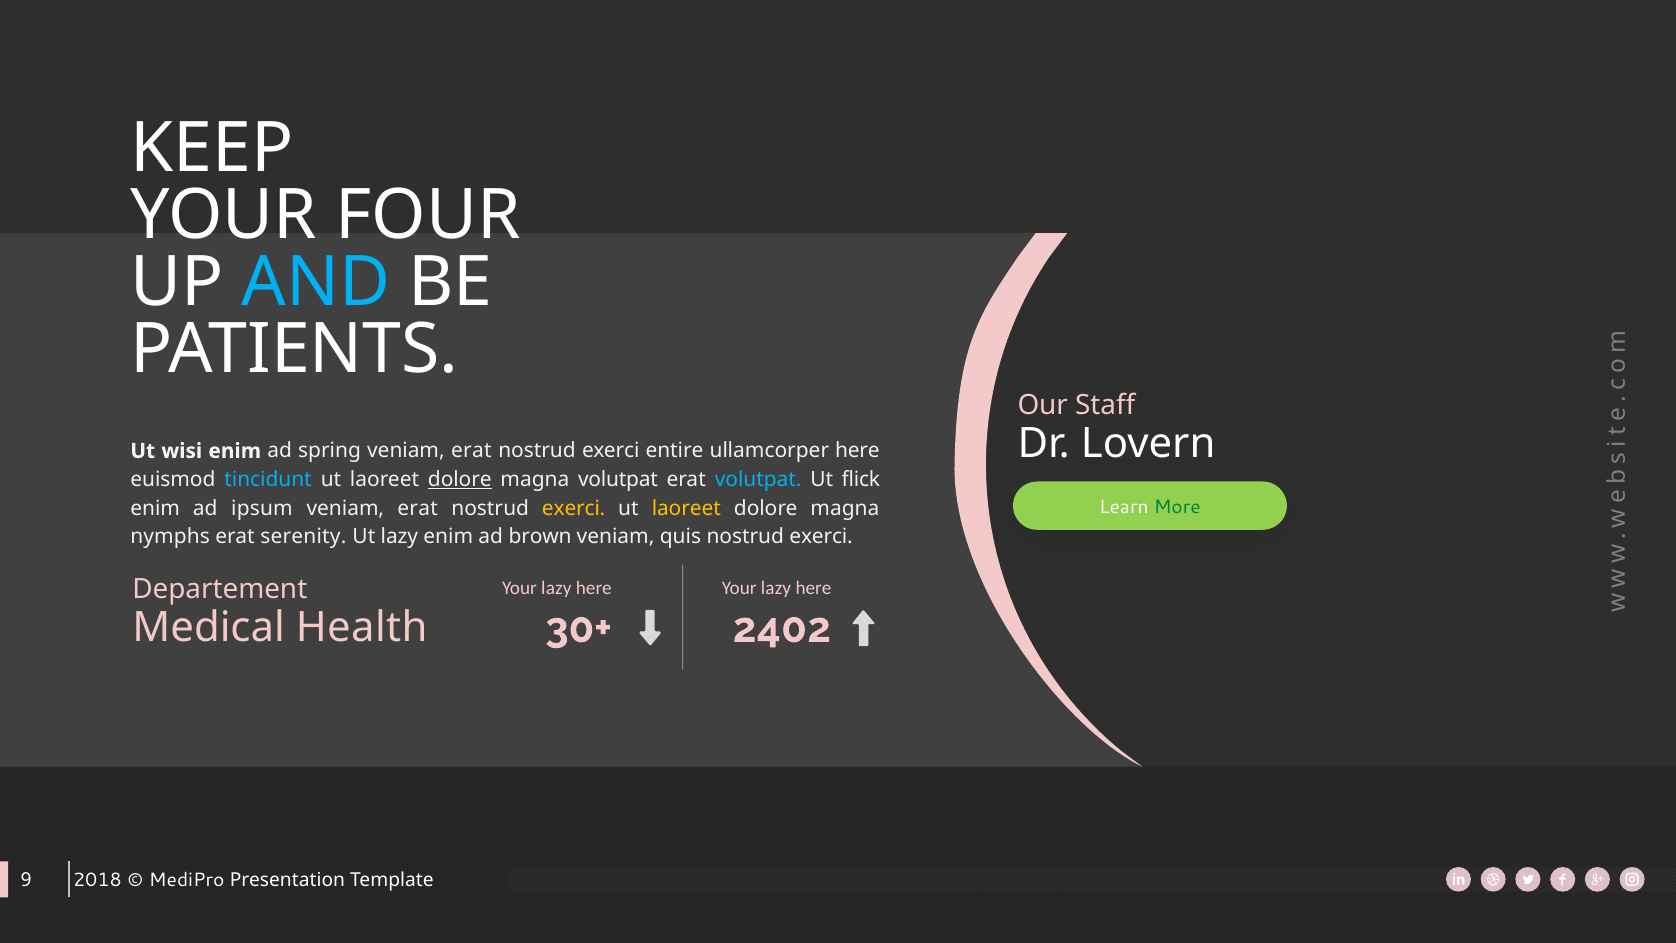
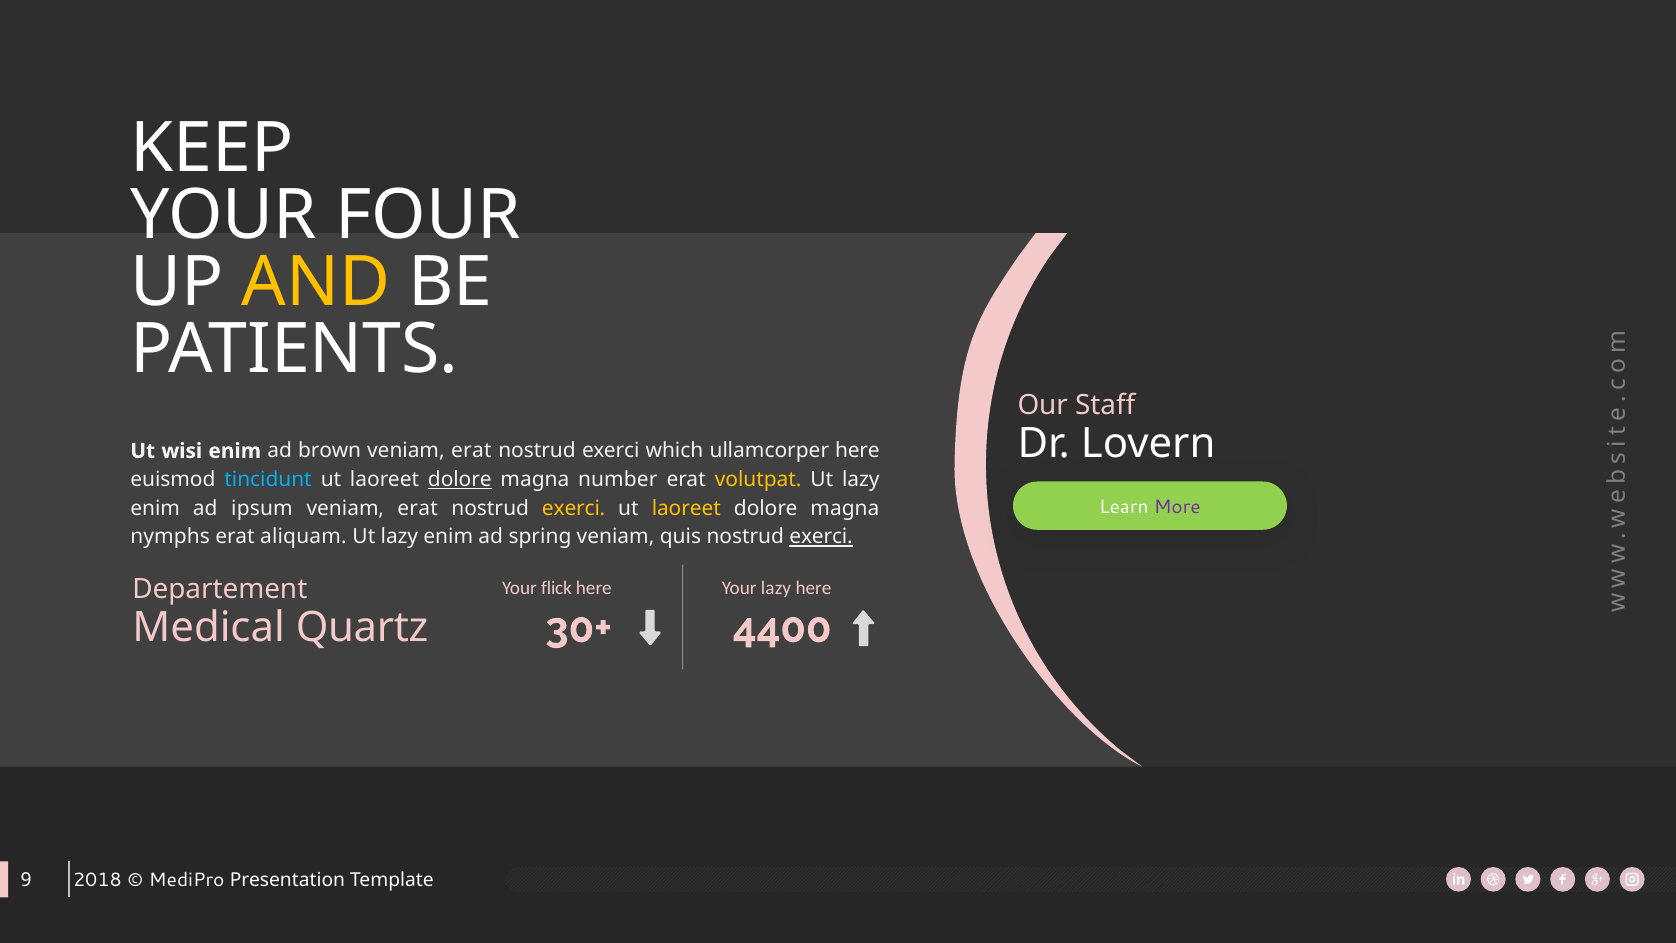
AND colour: light blue -> yellow (316, 283)
spring: spring -> brown (330, 451)
entire: entire -> which (674, 451)
magna volutpat: volutpat -> number (618, 480)
volutpat colour: light blue -> yellow (758, 480)
flick: flick -> lazy (861, 480)
More colour: green -> purple (1177, 507)
serenity: serenity -> aliquam (303, 537)
brown: brown -> spring (540, 537)
exerci underline: none -> present (821, 537)
lazy: lazy -> flick (557, 588)
2402: 2402 -> 4400 (782, 628)
Health: Health -> Quartz (362, 627)
